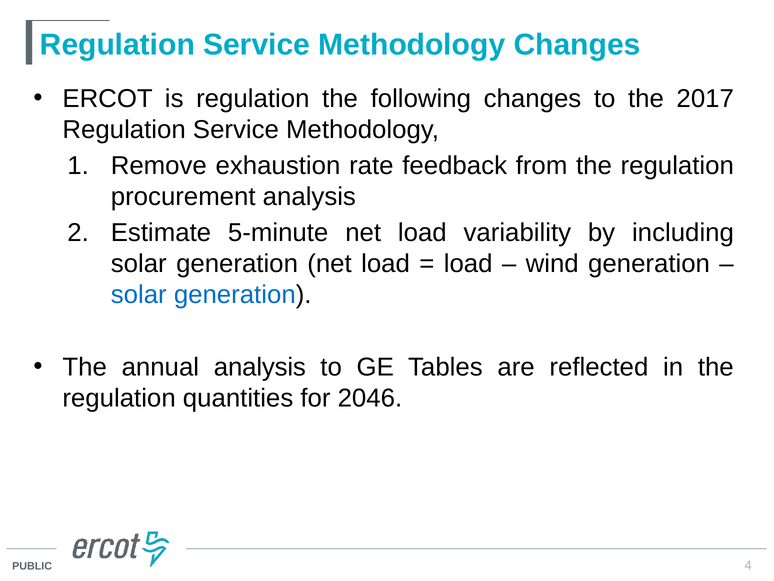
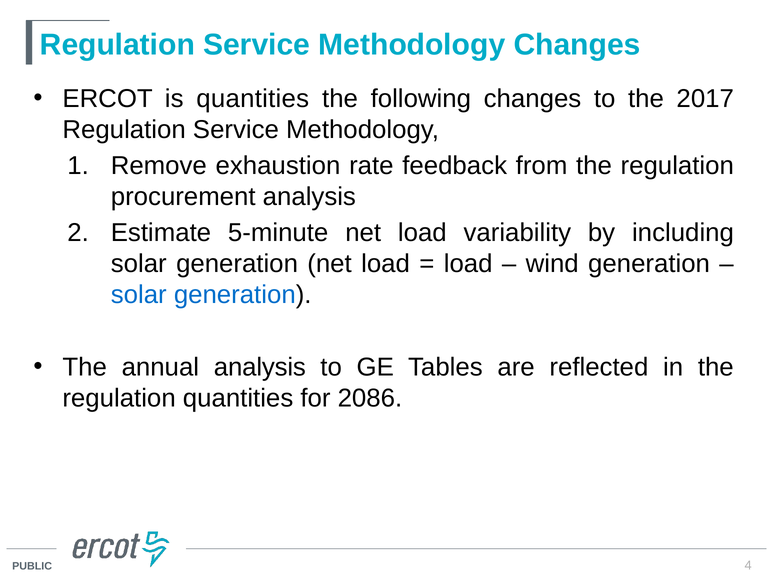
is regulation: regulation -> quantities (253, 99)
2046: 2046 -> 2086 (370, 398)
